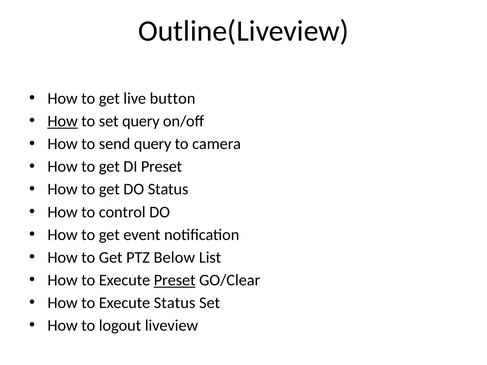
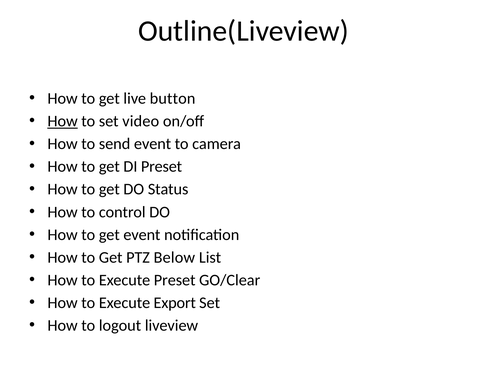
set query: query -> video (141, 121)
send query: query -> event (153, 144)
Preset underline: present -> none (175, 280)
Execute Status: Status -> Export (175, 303)
